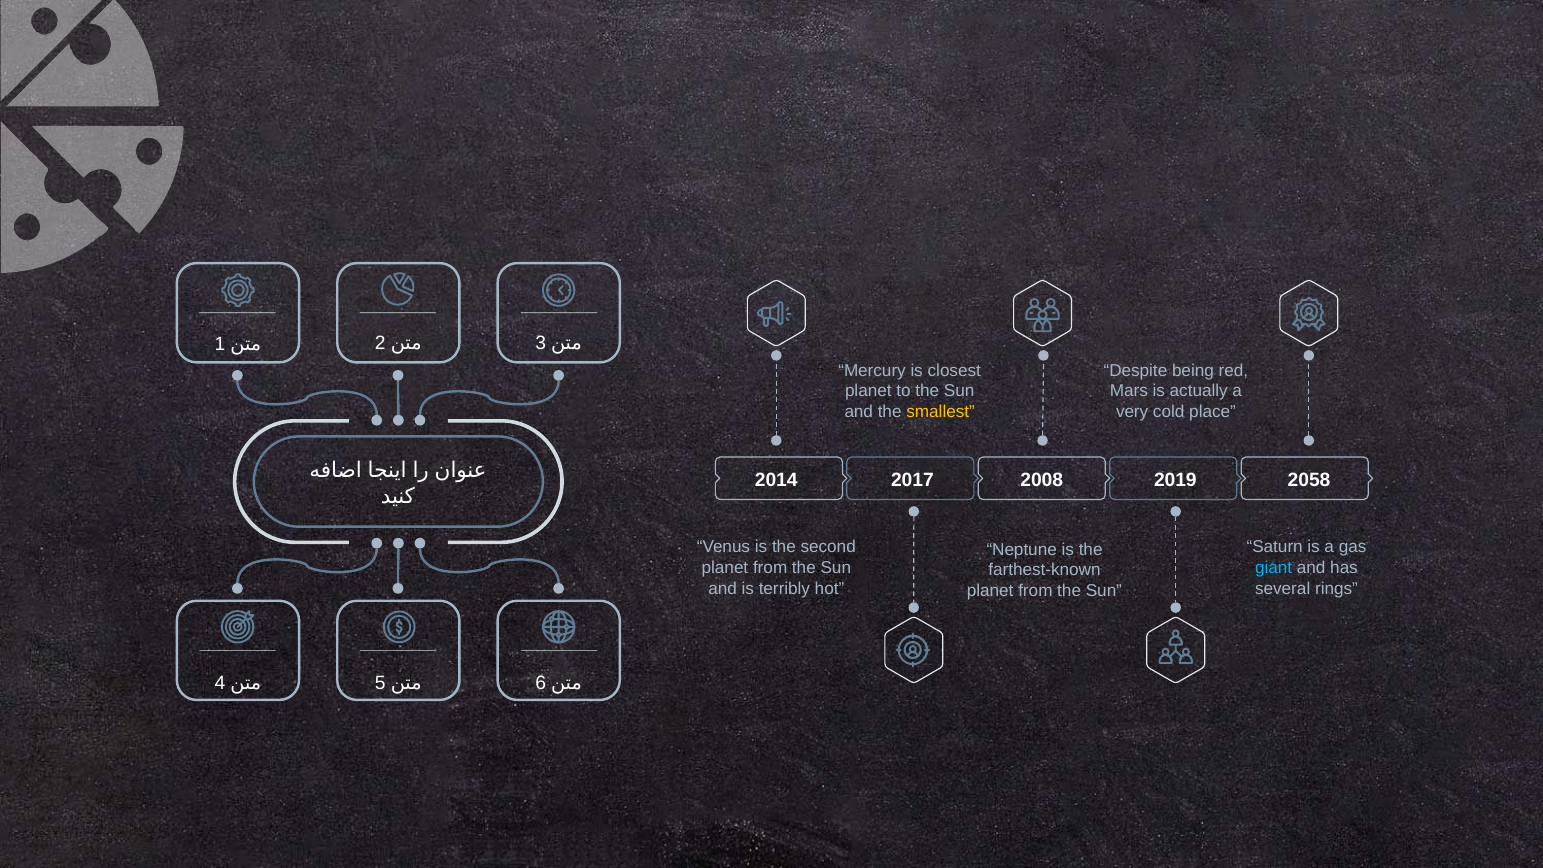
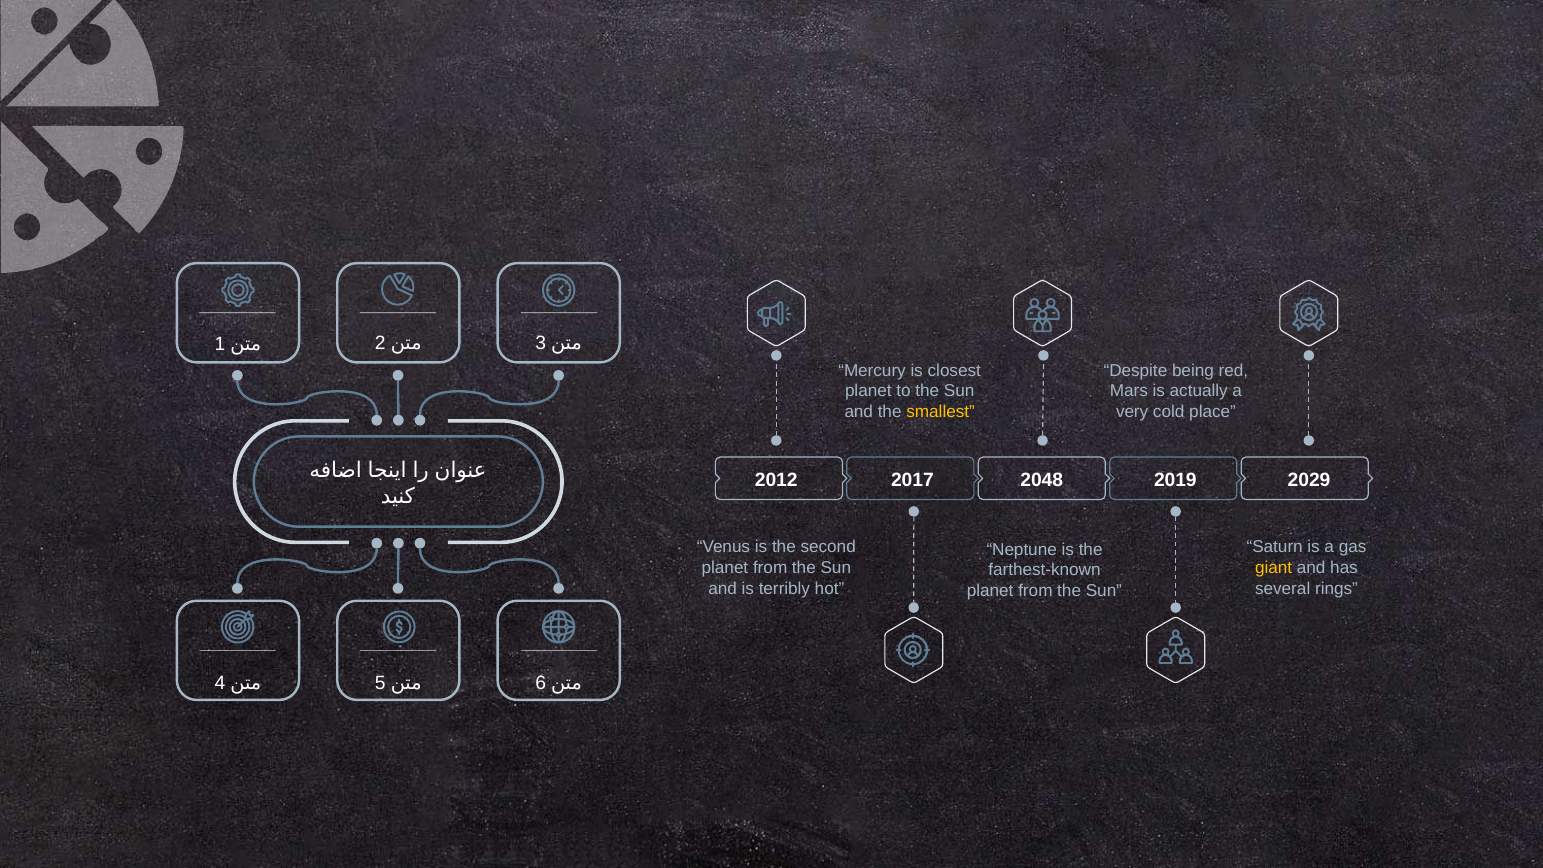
2014: 2014 -> 2012 (776, 480)
2008: 2008 -> 2048 (1042, 480)
2058: 2058 -> 2029 (1309, 480)
giant colour: light blue -> yellow (1274, 568)
